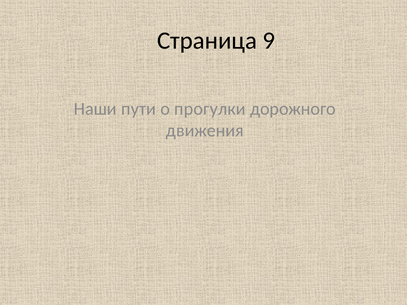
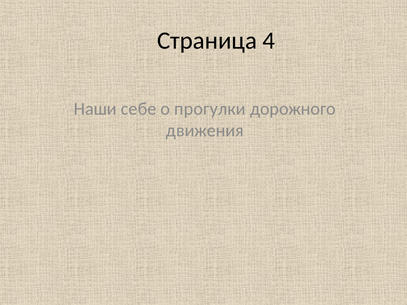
9: 9 -> 4 (269, 41)
пути: пути -> себе (139, 109)
